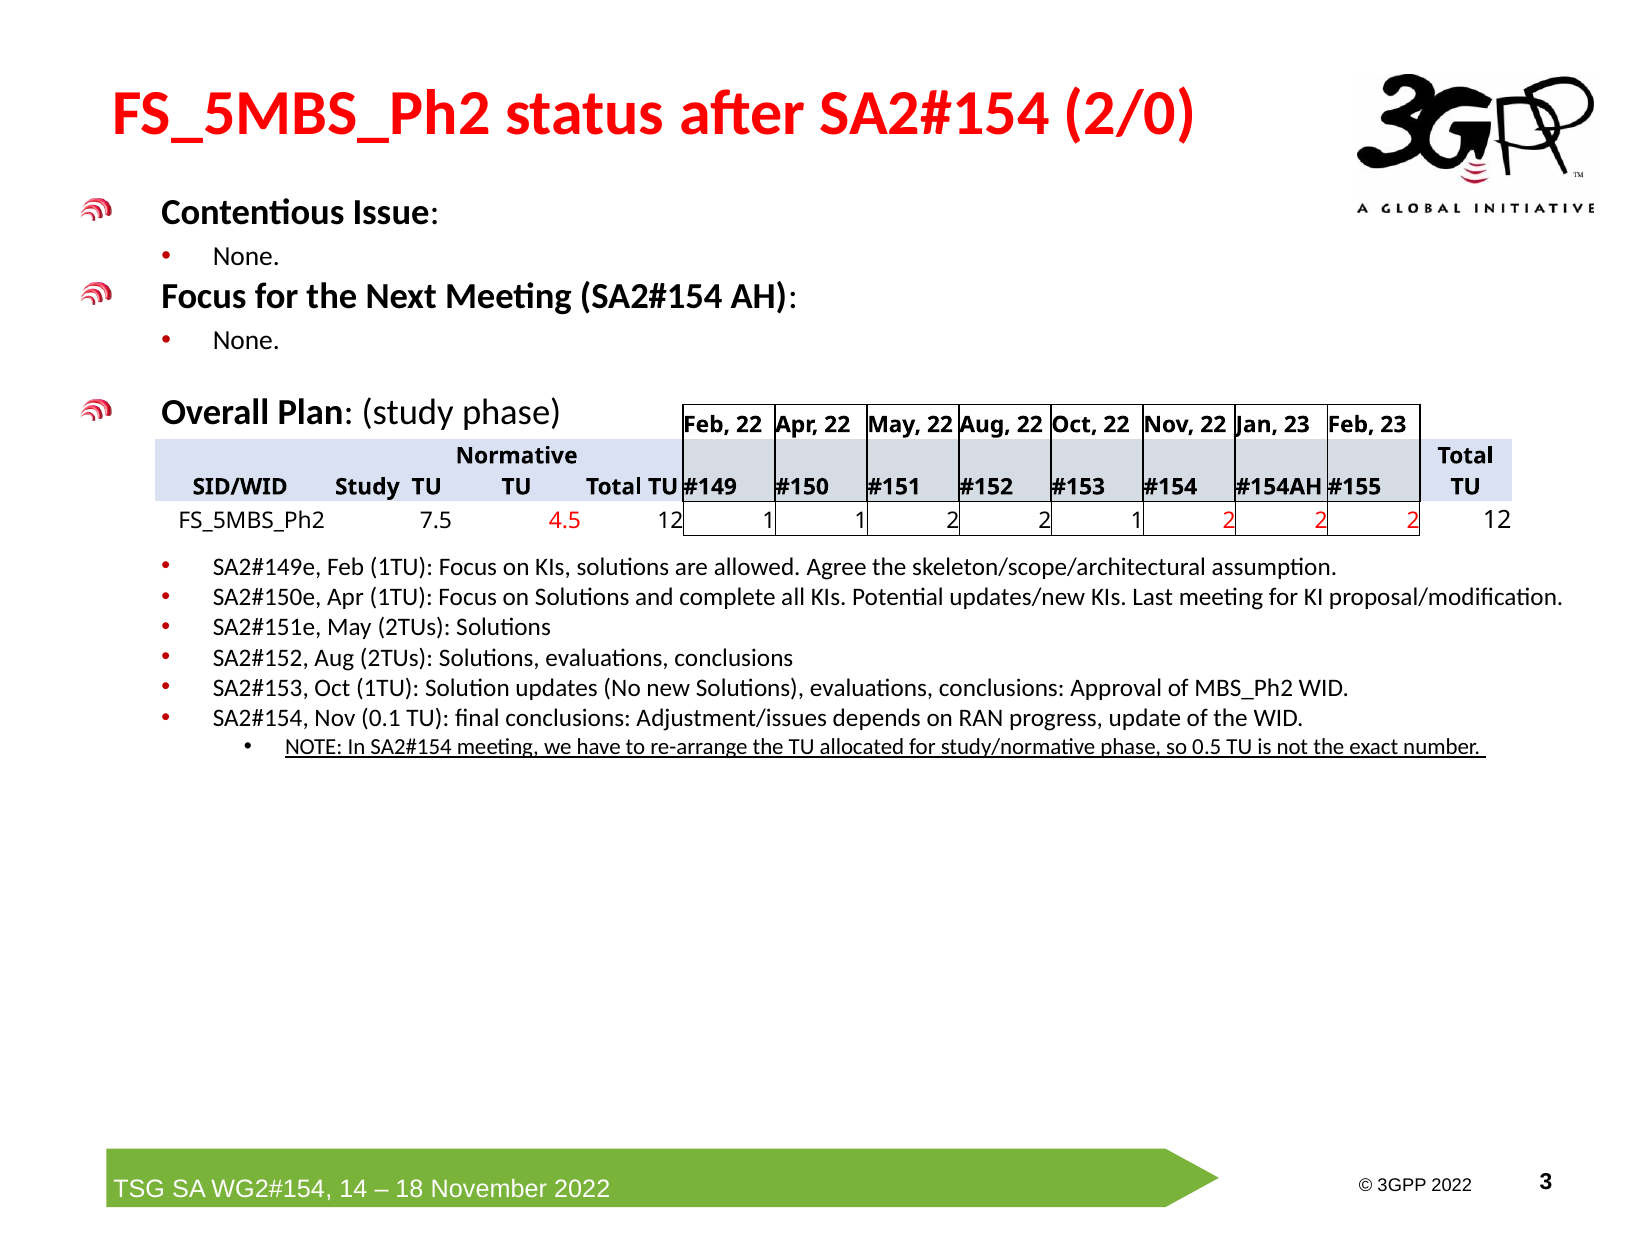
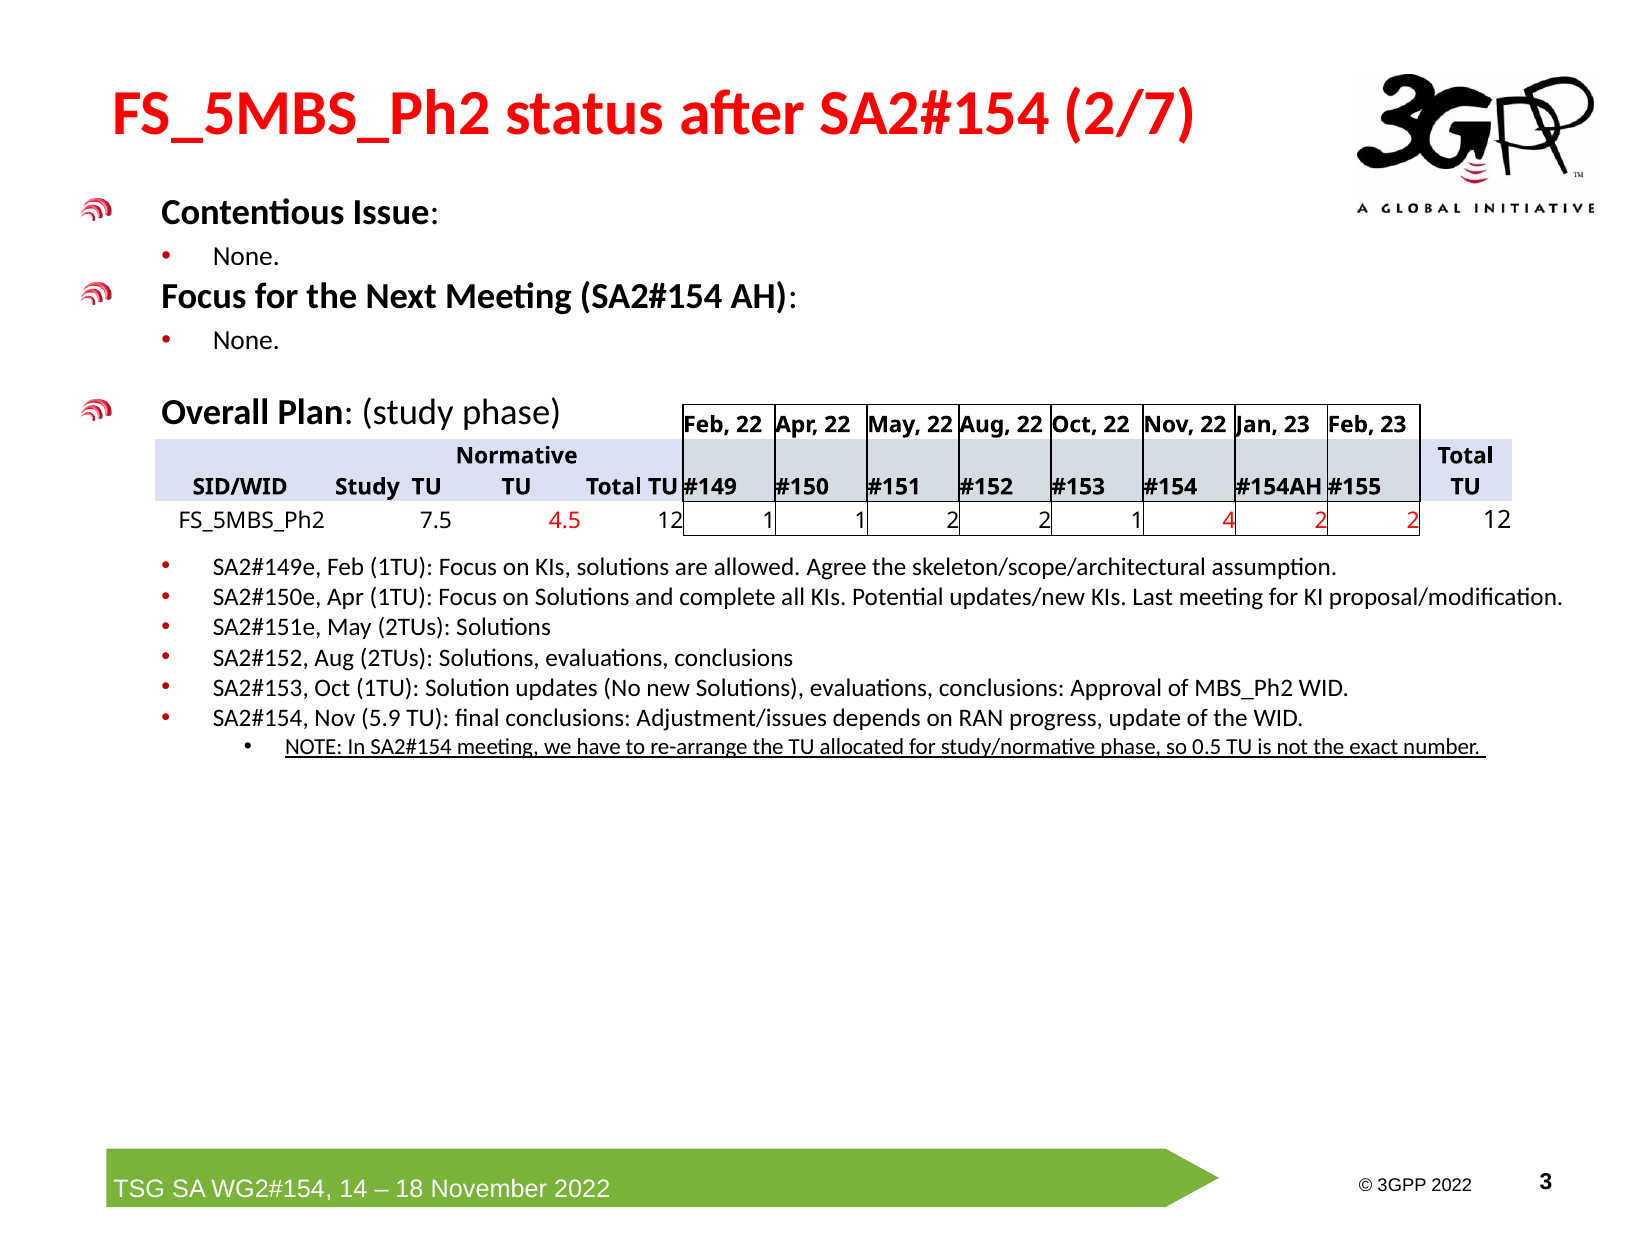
2/0: 2/0 -> 2/7 (1130, 113)
2 1 2: 2 -> 4 (1229, 522)
0.1: 0.1 -> 5.9 (381, 719)
